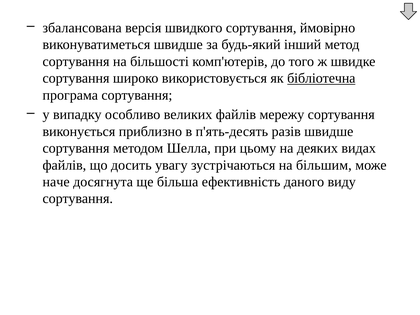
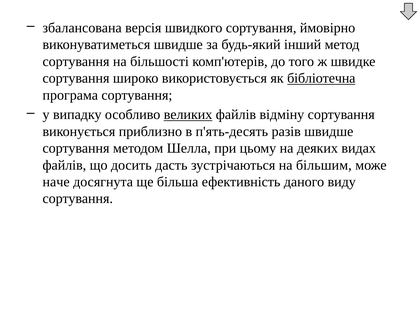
великих underline: none -> present (188, 115)
мережу: мережу -> відміну (282, 115)
увагу: увагу -> дасть (171, 165)
